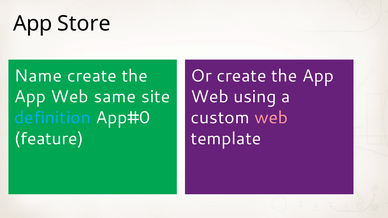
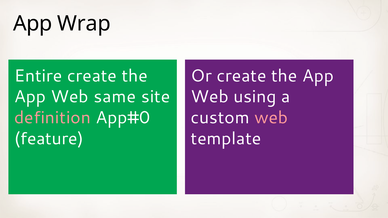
Store: Store -> Wrap (84, 23)
Name: Name -> Entire (38, 76)
definition colour: light blue -> pink (52, 118)
